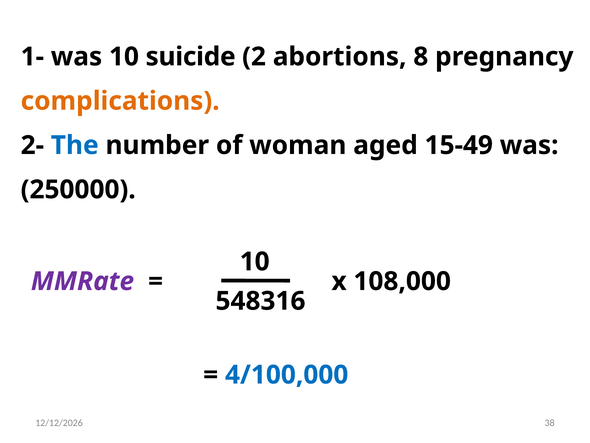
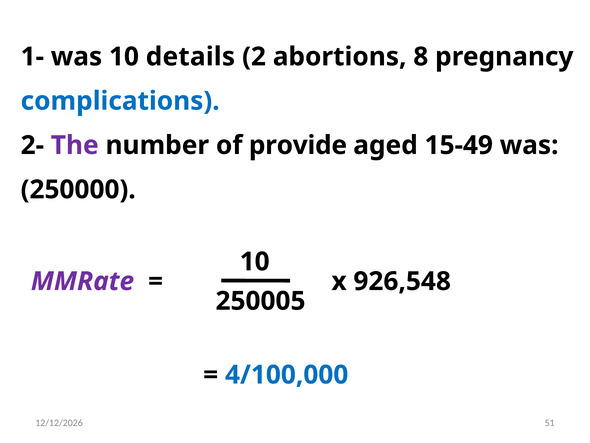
suicide: suicide -> details (190, 57)
complications colour: orange -> blue (120, 101)
The colour: blue -> purple (75, 145)
woman: woman -> provide (298, 145)
108,000: 108,000 -> 926,548 (402, 281)
548316: 548316 -> 250005 (260, 301)
38: 38 -> 51 (550, 422)
